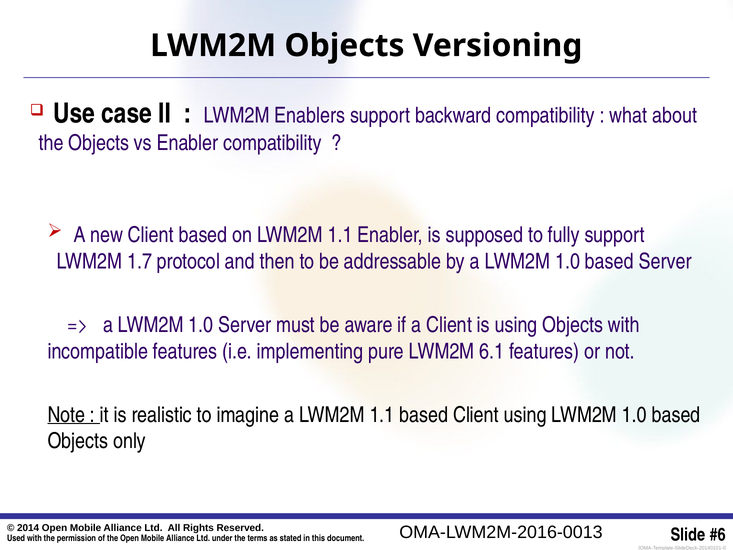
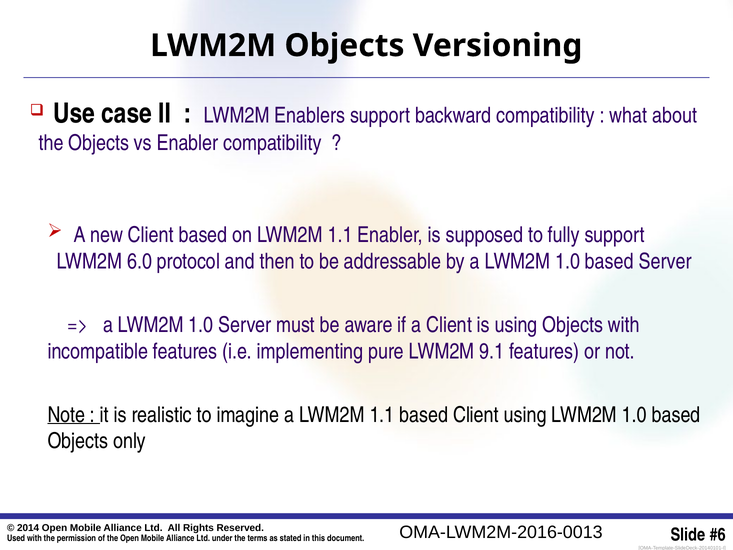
1.7: 1.7 -> 6.0 (140, 262)
6.1: 6.1 -> 9.1 (492, 351)
